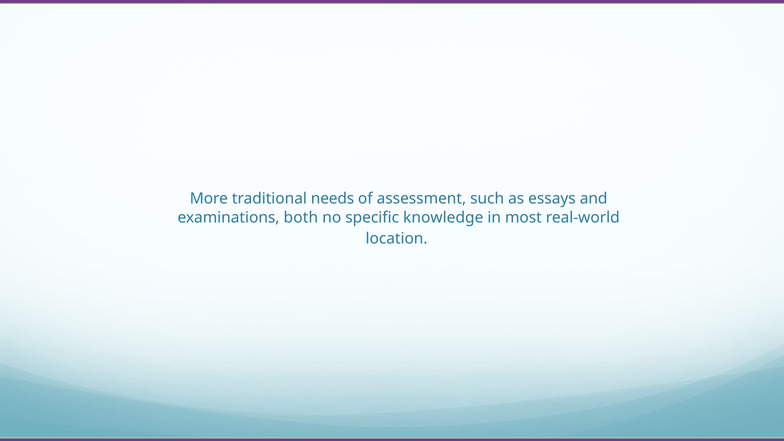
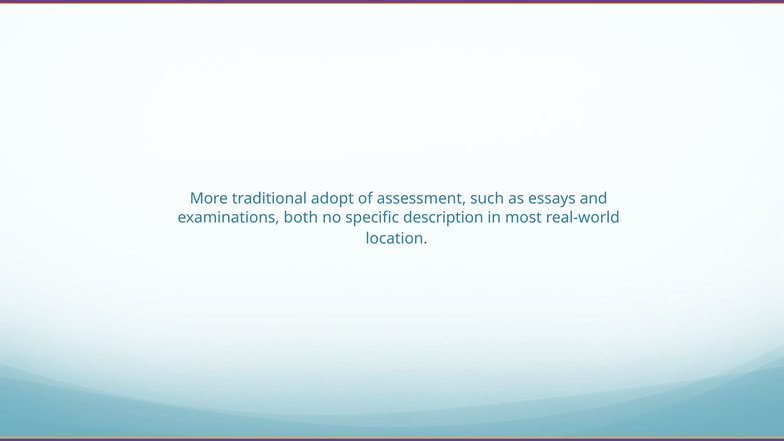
needs: needs -> adopt (332, 199)
knowledge: knowledge -> description (443, 217)
